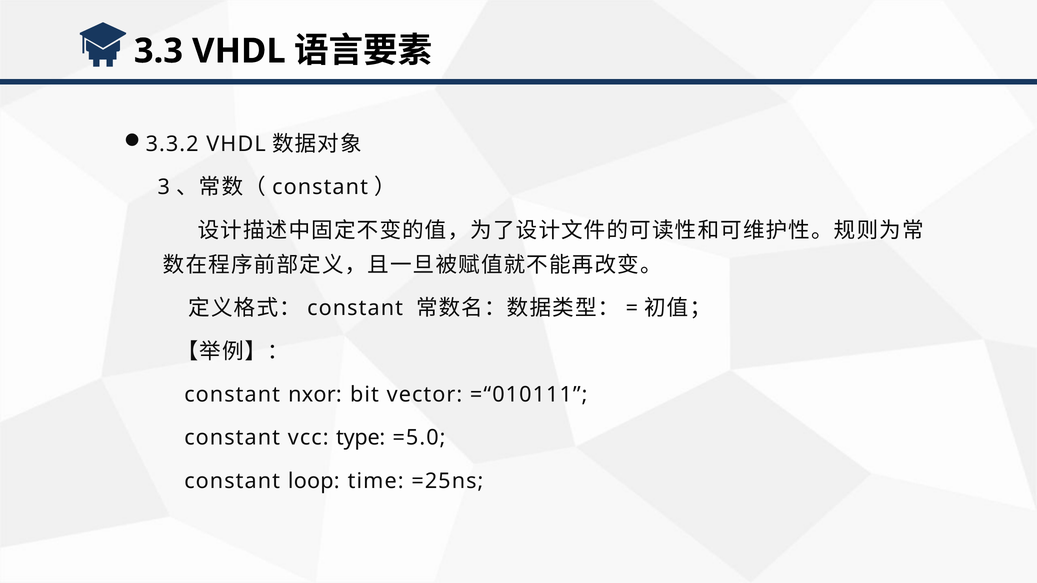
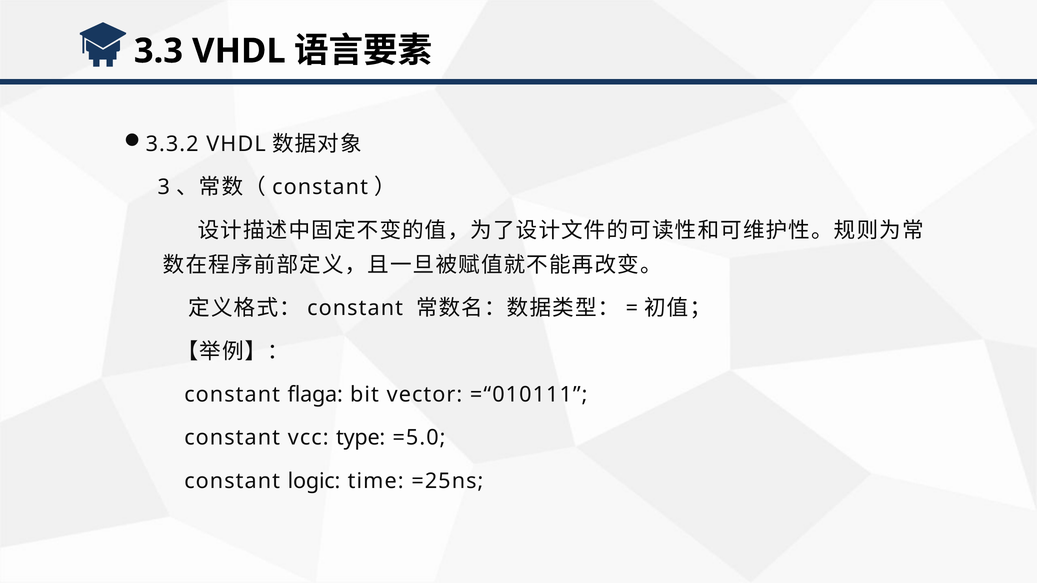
nxor: nxor -> flaga (315, 395)
loop: loop -> logic (314, 481)
